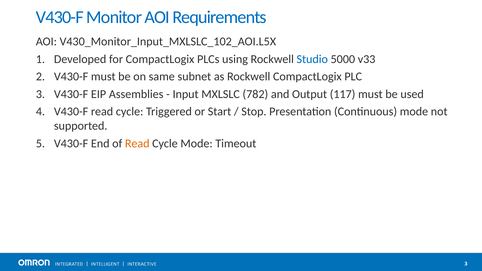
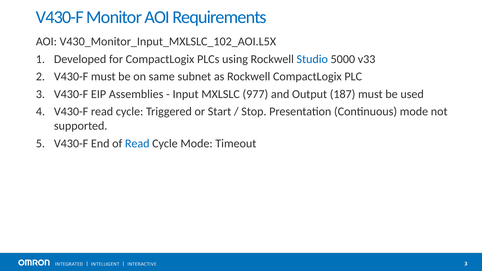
782: 782 -> 977 (255, 94)
117: 117 -> 187 (343, 94)
Read colour: orange -> blue (137, 144)
